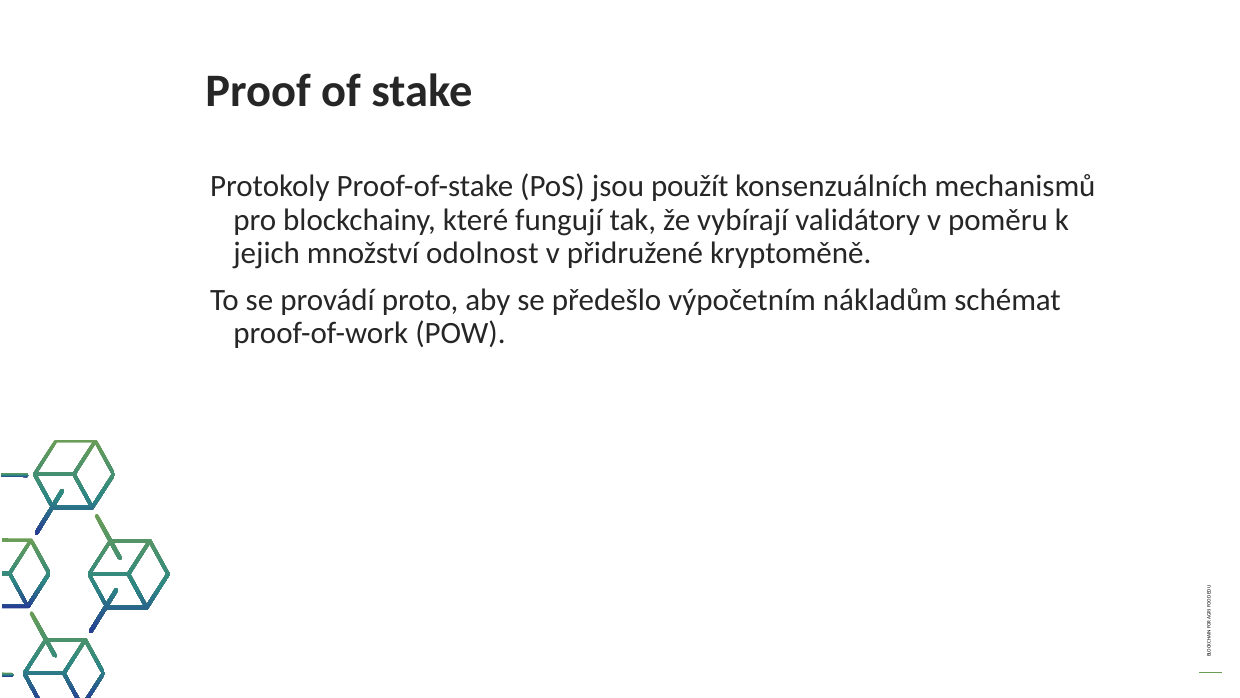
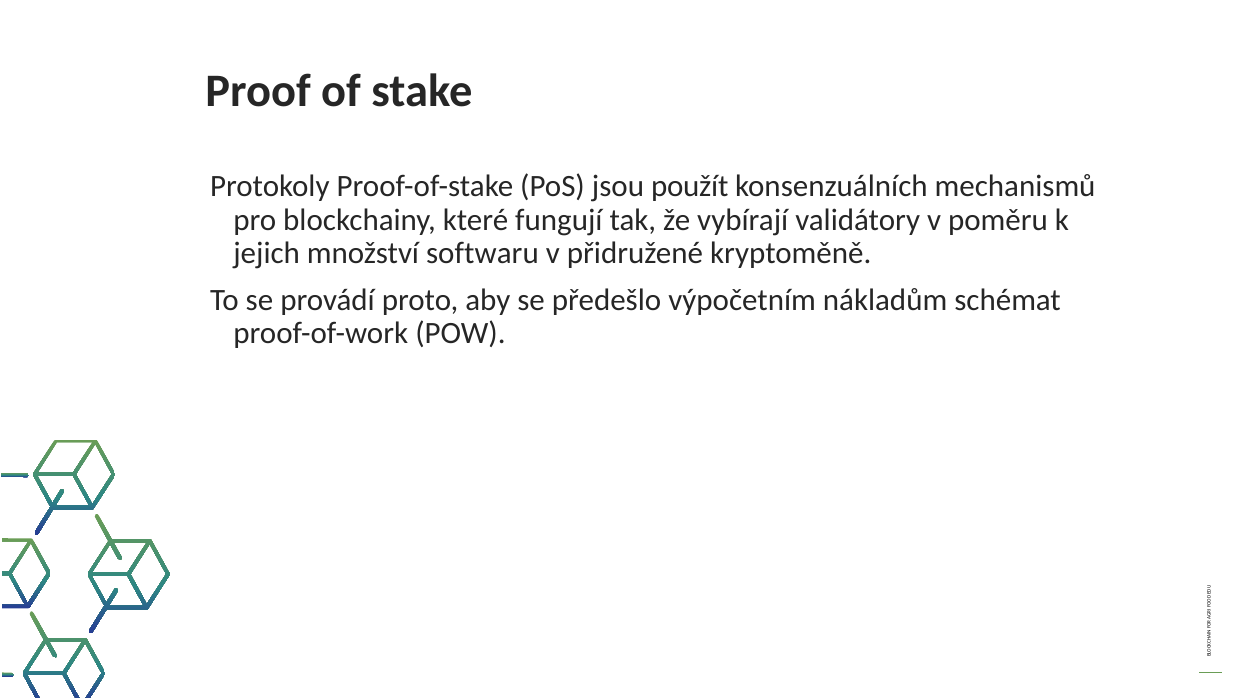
odolnost: odolnost -> softwaru (482, 253)
